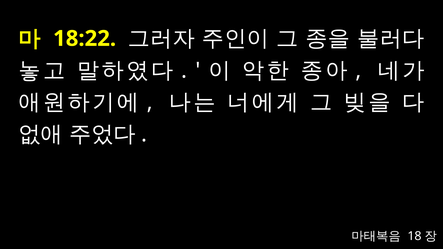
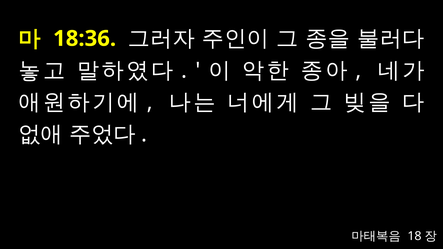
18:22: 18:22 -> 18:36 (85, 39)
